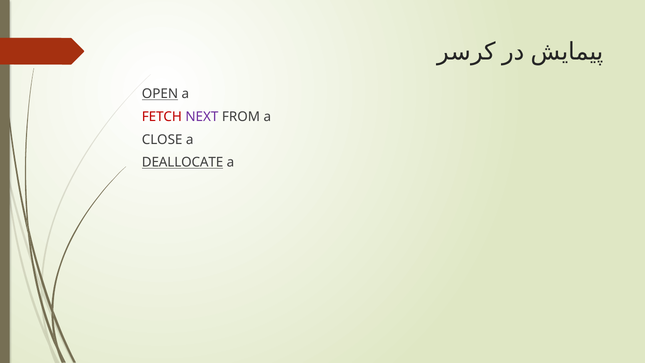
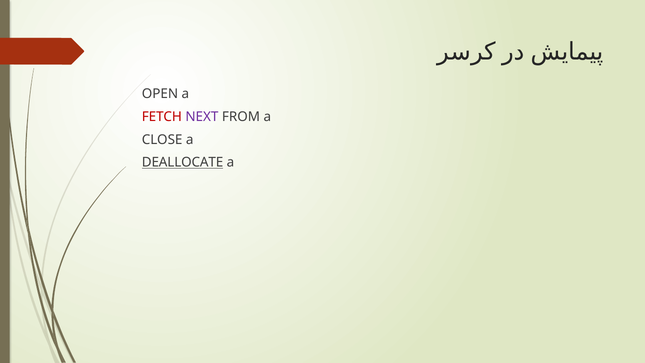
OPEN underline: present -> none (160, 94)
